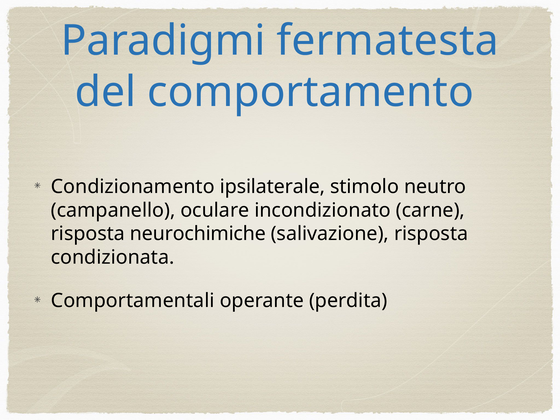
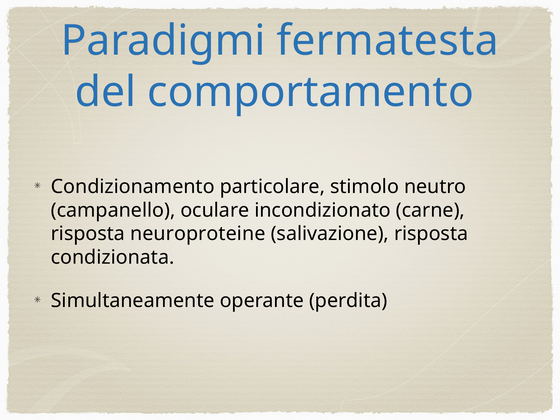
ipsilaterale: ipsilaterale -> particolare (272, 187)
neurochimiche: neurochimiche -> neuroproteine (198, 234)
Comportamentali: Comportamentali -> Simultaneamente (133, 301)
